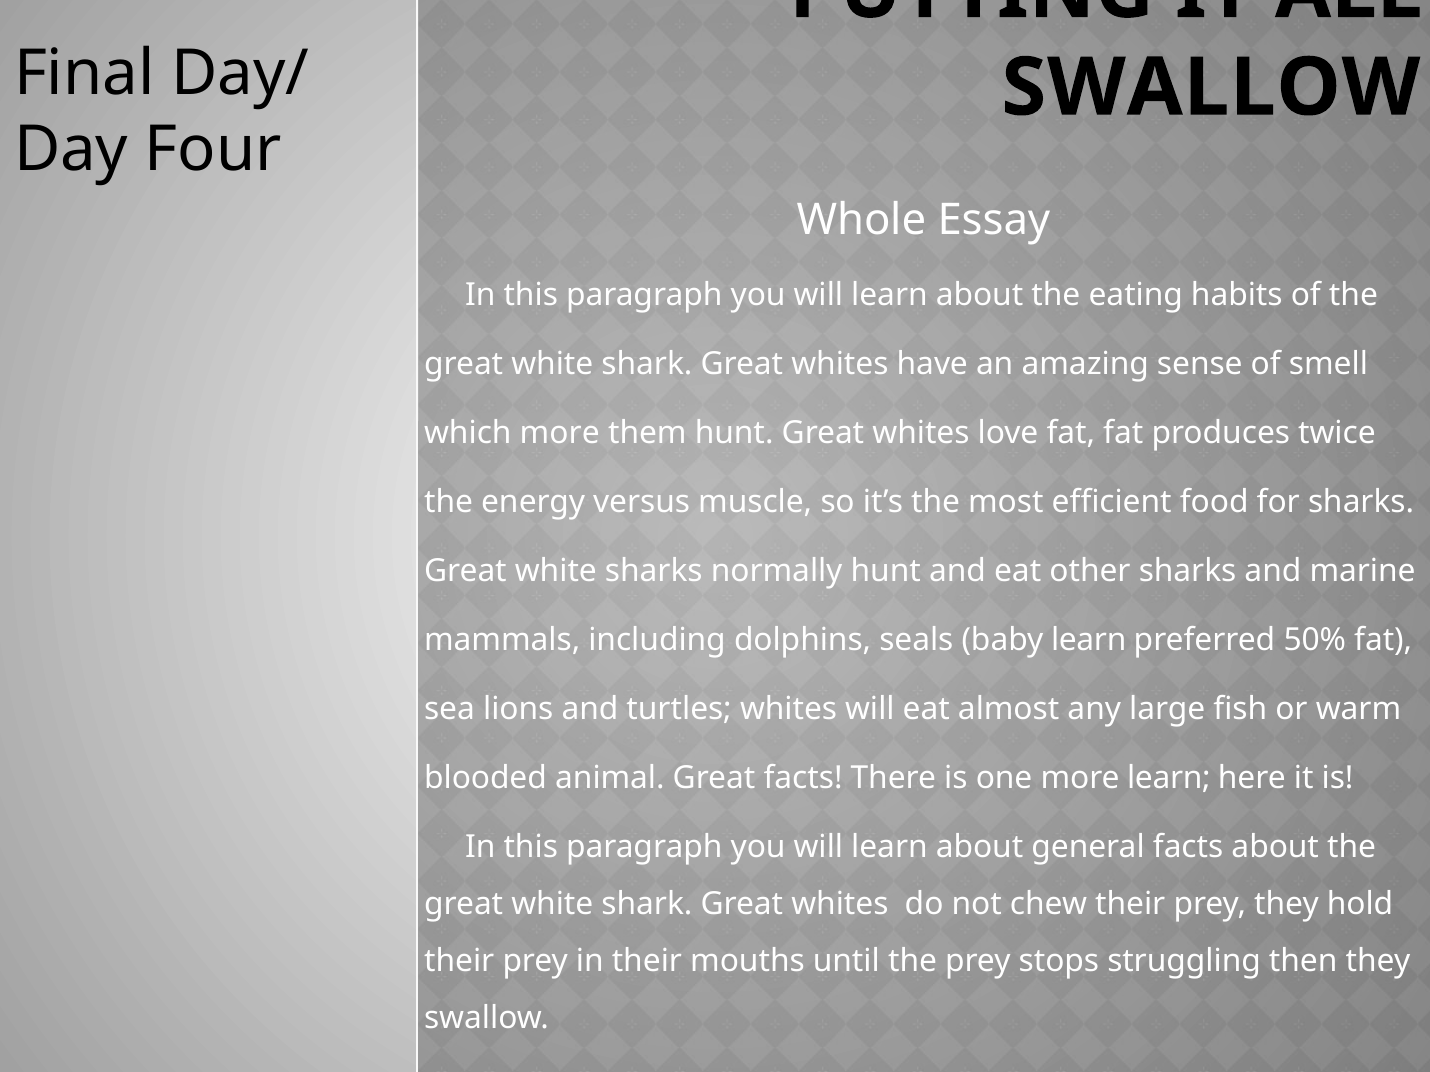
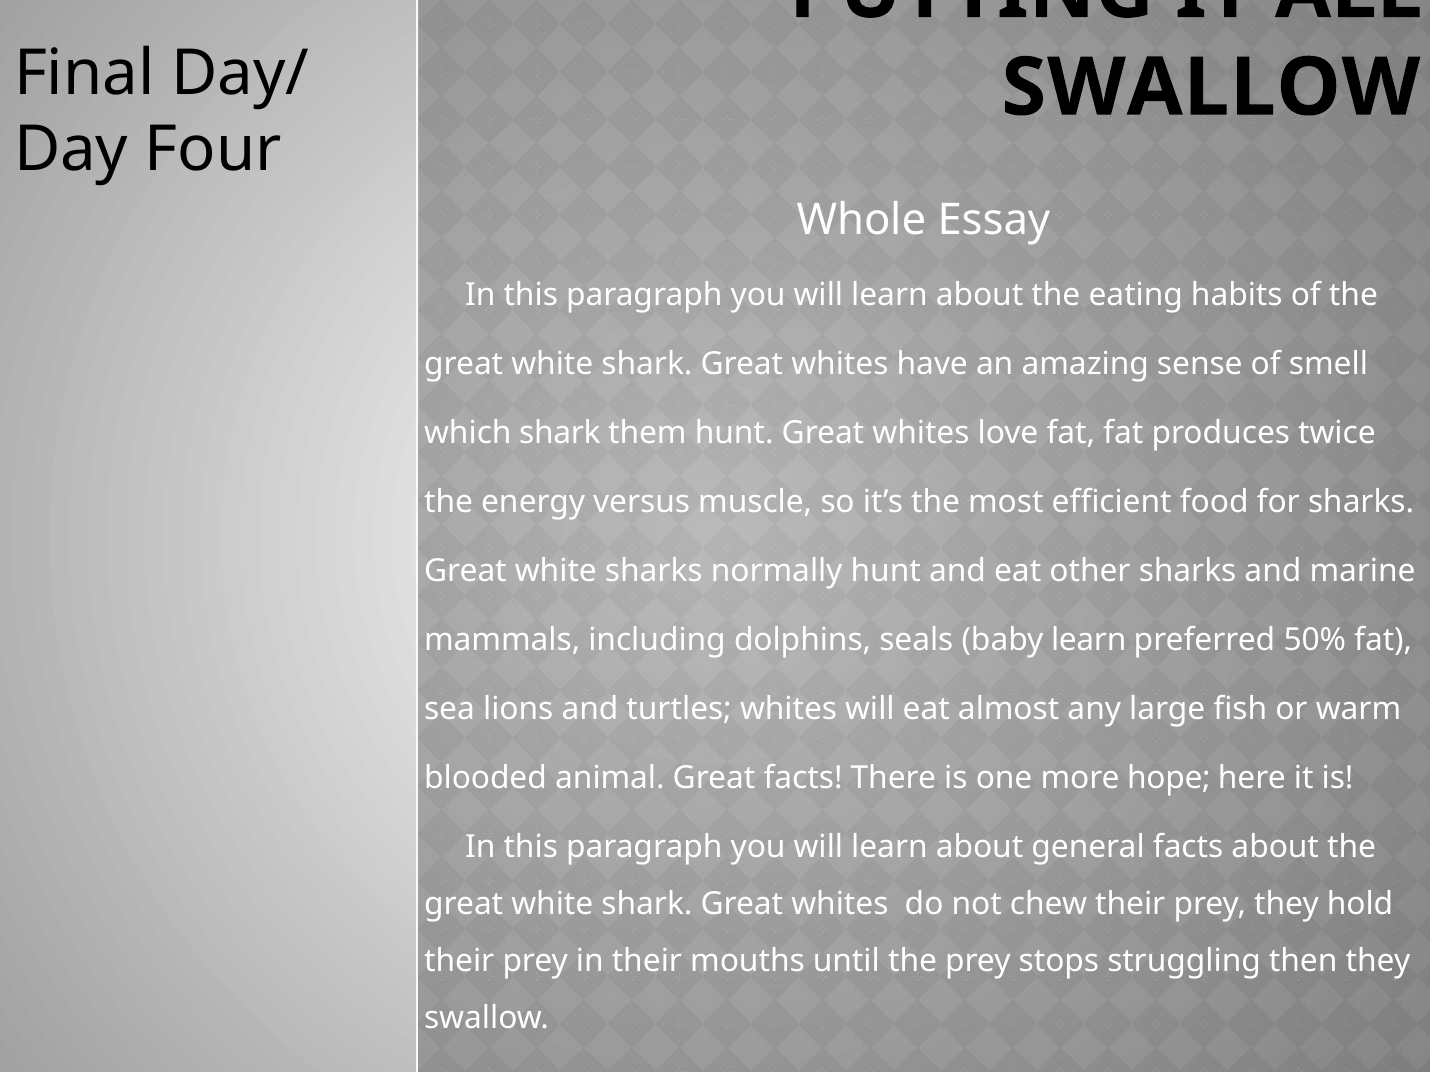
which more: more -> shark (560, 433)
more learn: learn -> hope (1169, 778)
